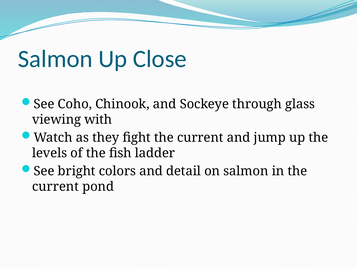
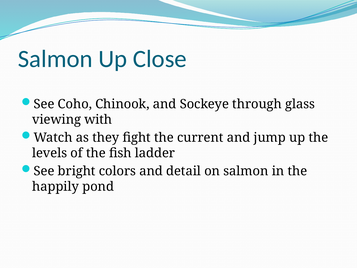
current: current -> happily (56, 186)
